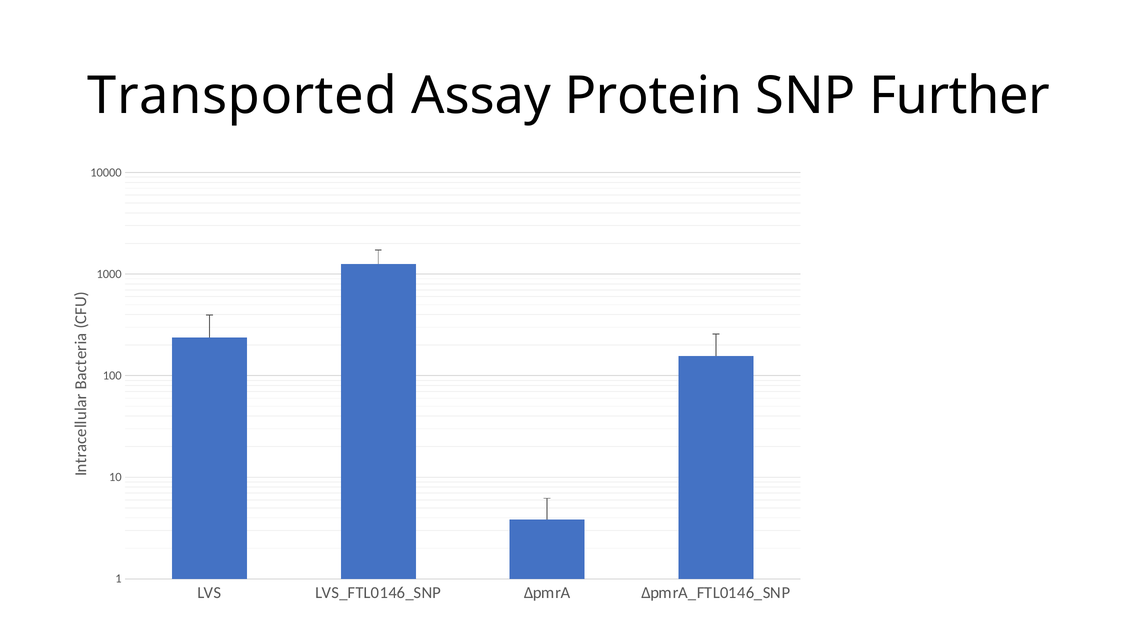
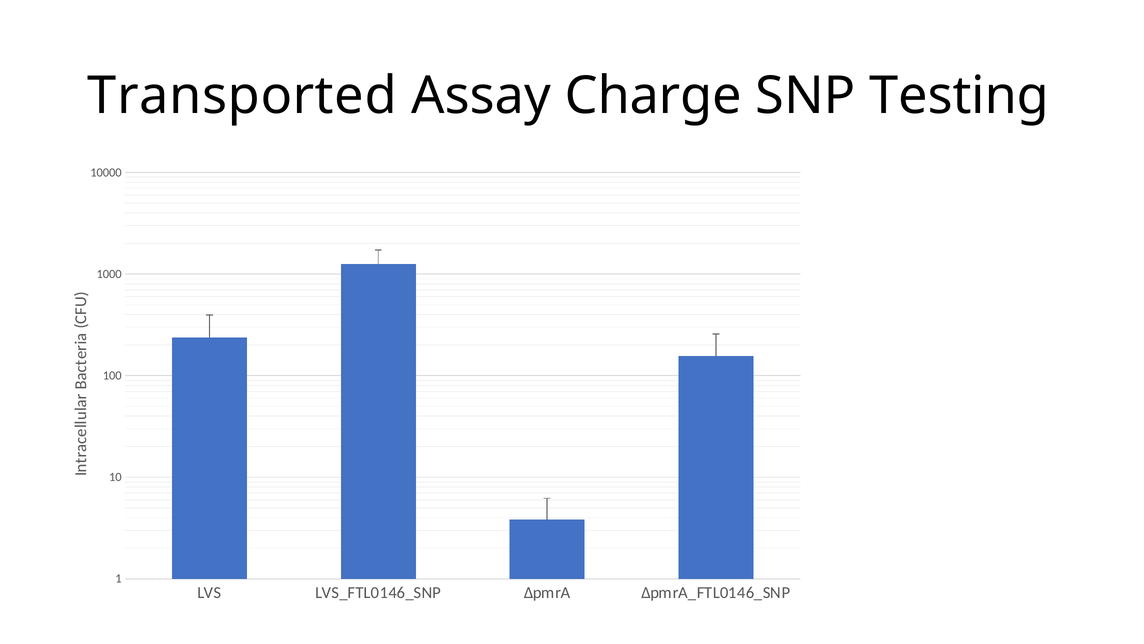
Protein: Protein -> Charge (653, 96)
Further: Further -> Testing (959, 96)
